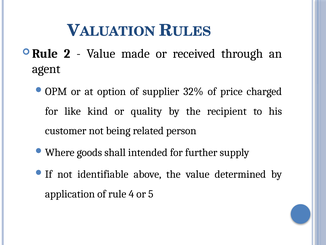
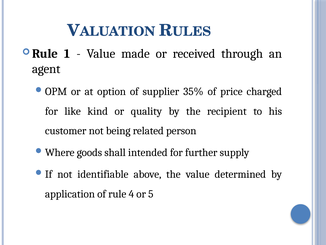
2: 2 -> 1 (67, 54)
32%: 32% -> 35% (193, 91)
